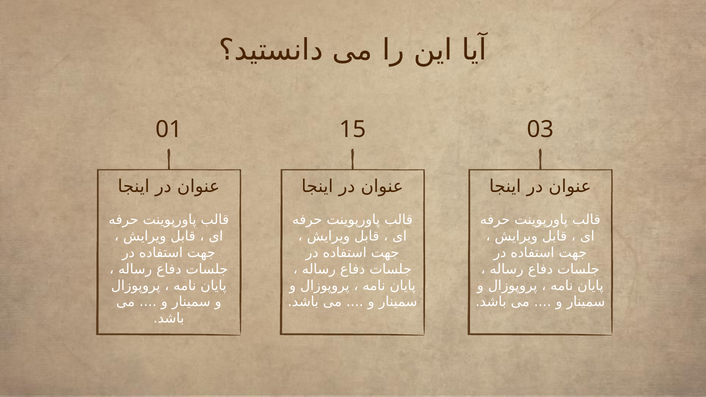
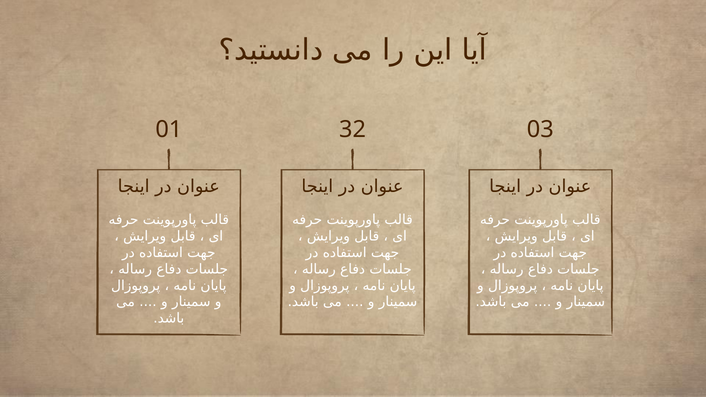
15: 15 -> 32 (353, 130)
